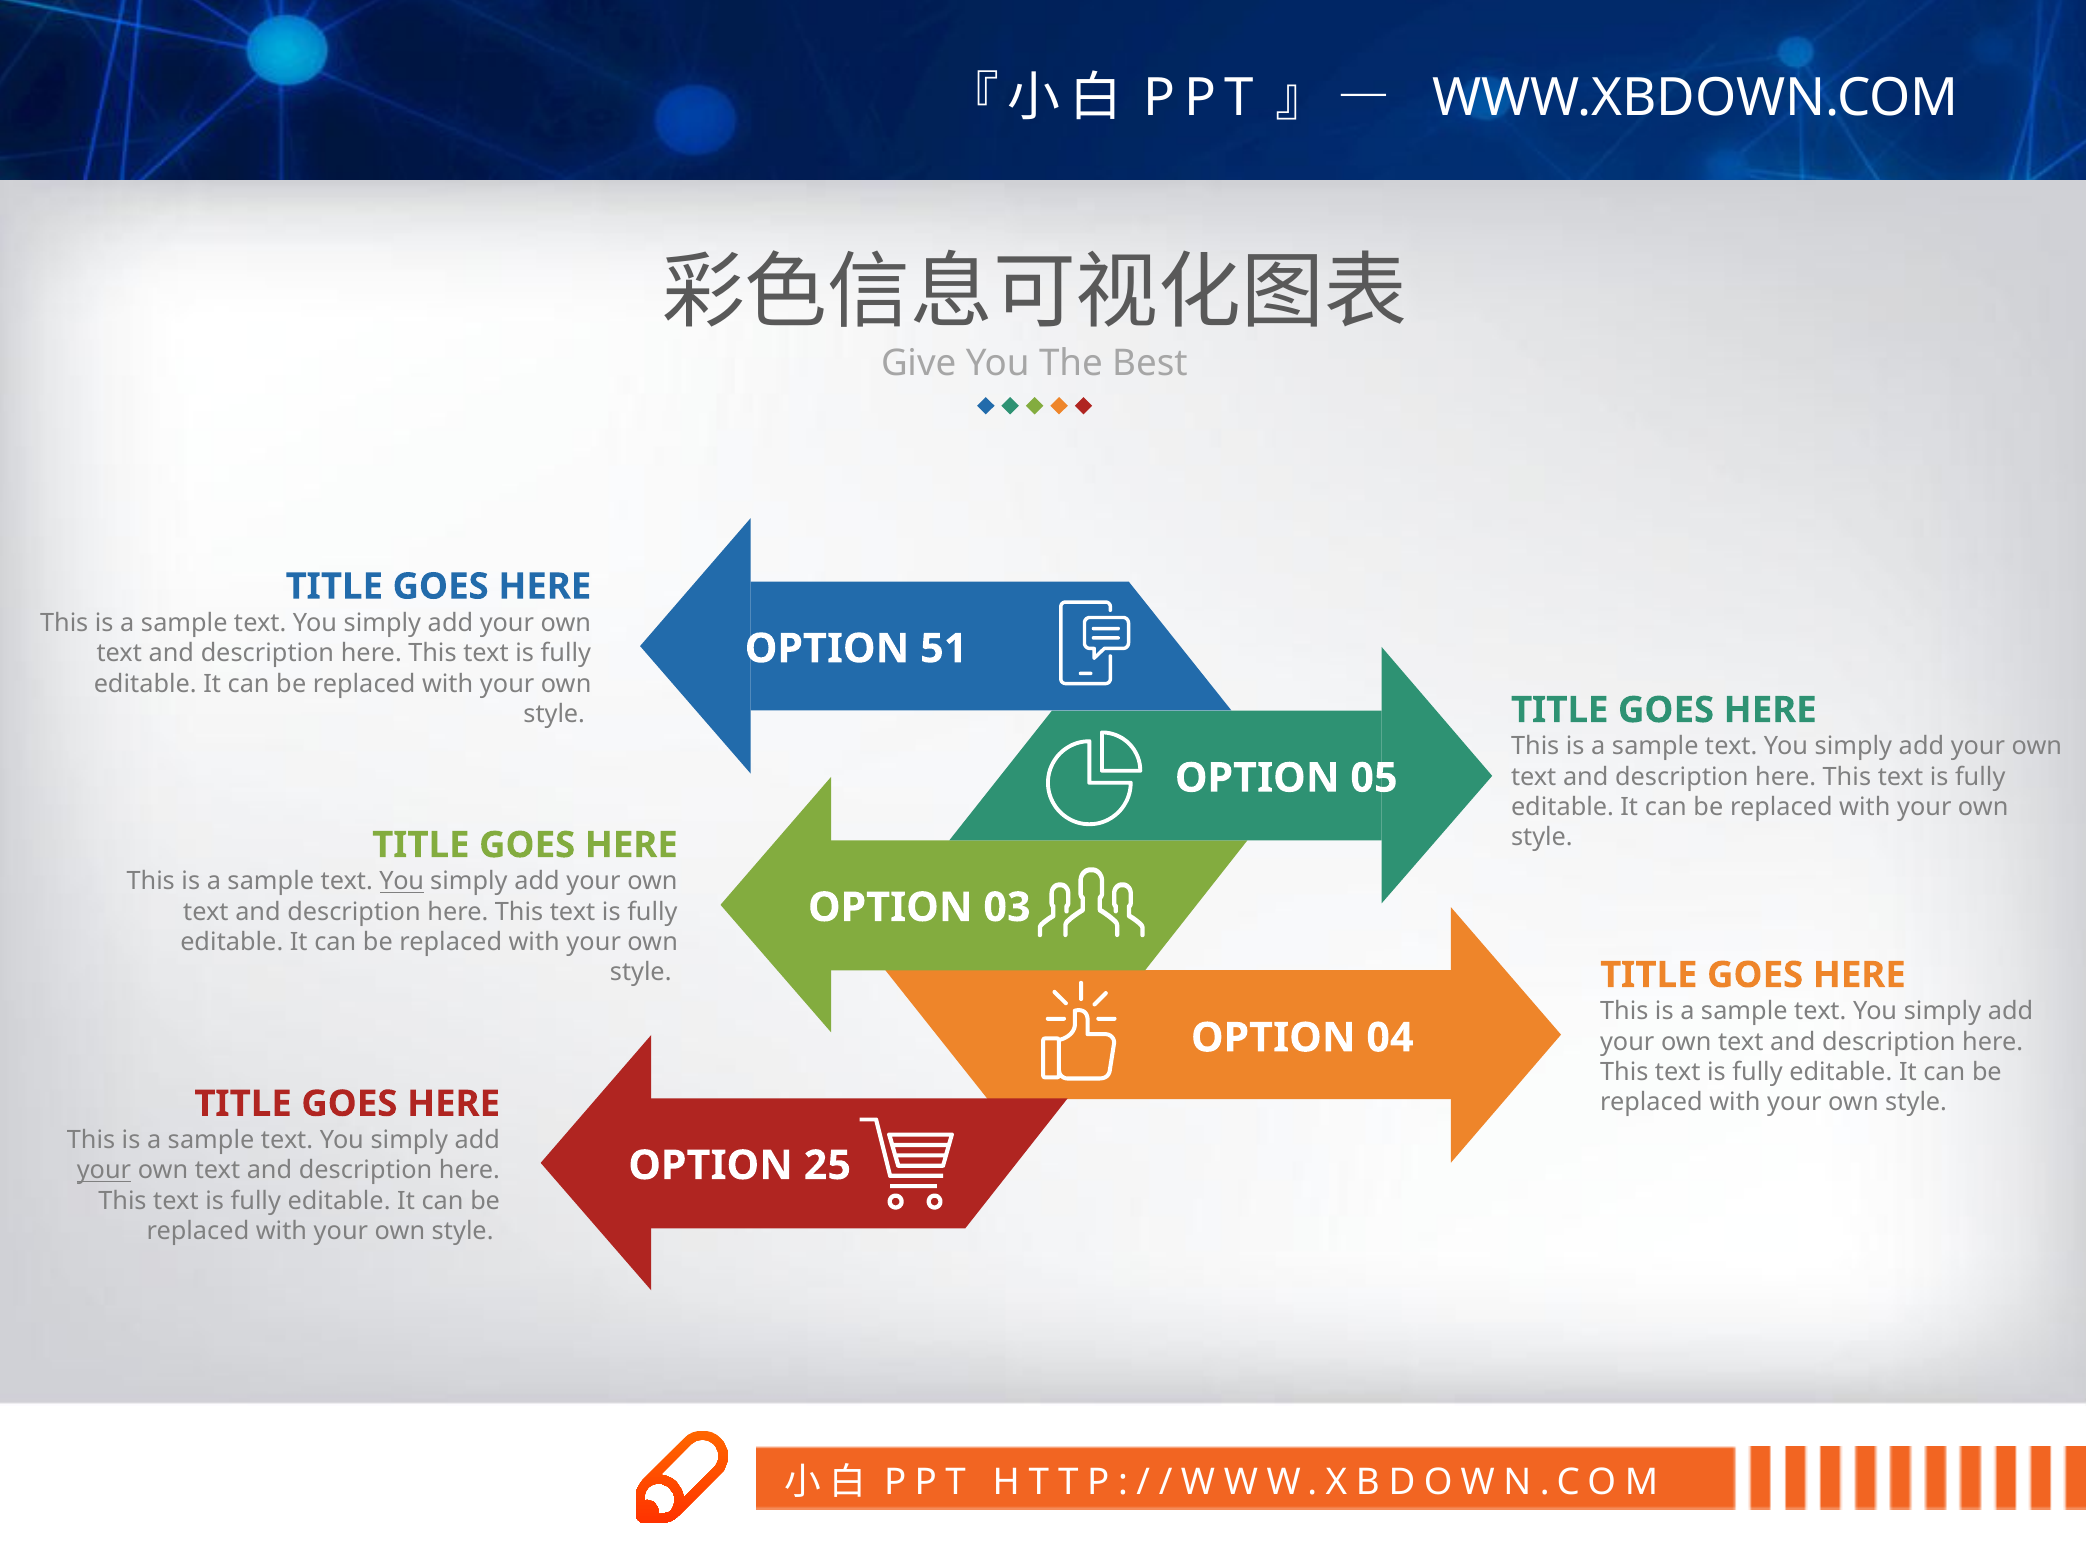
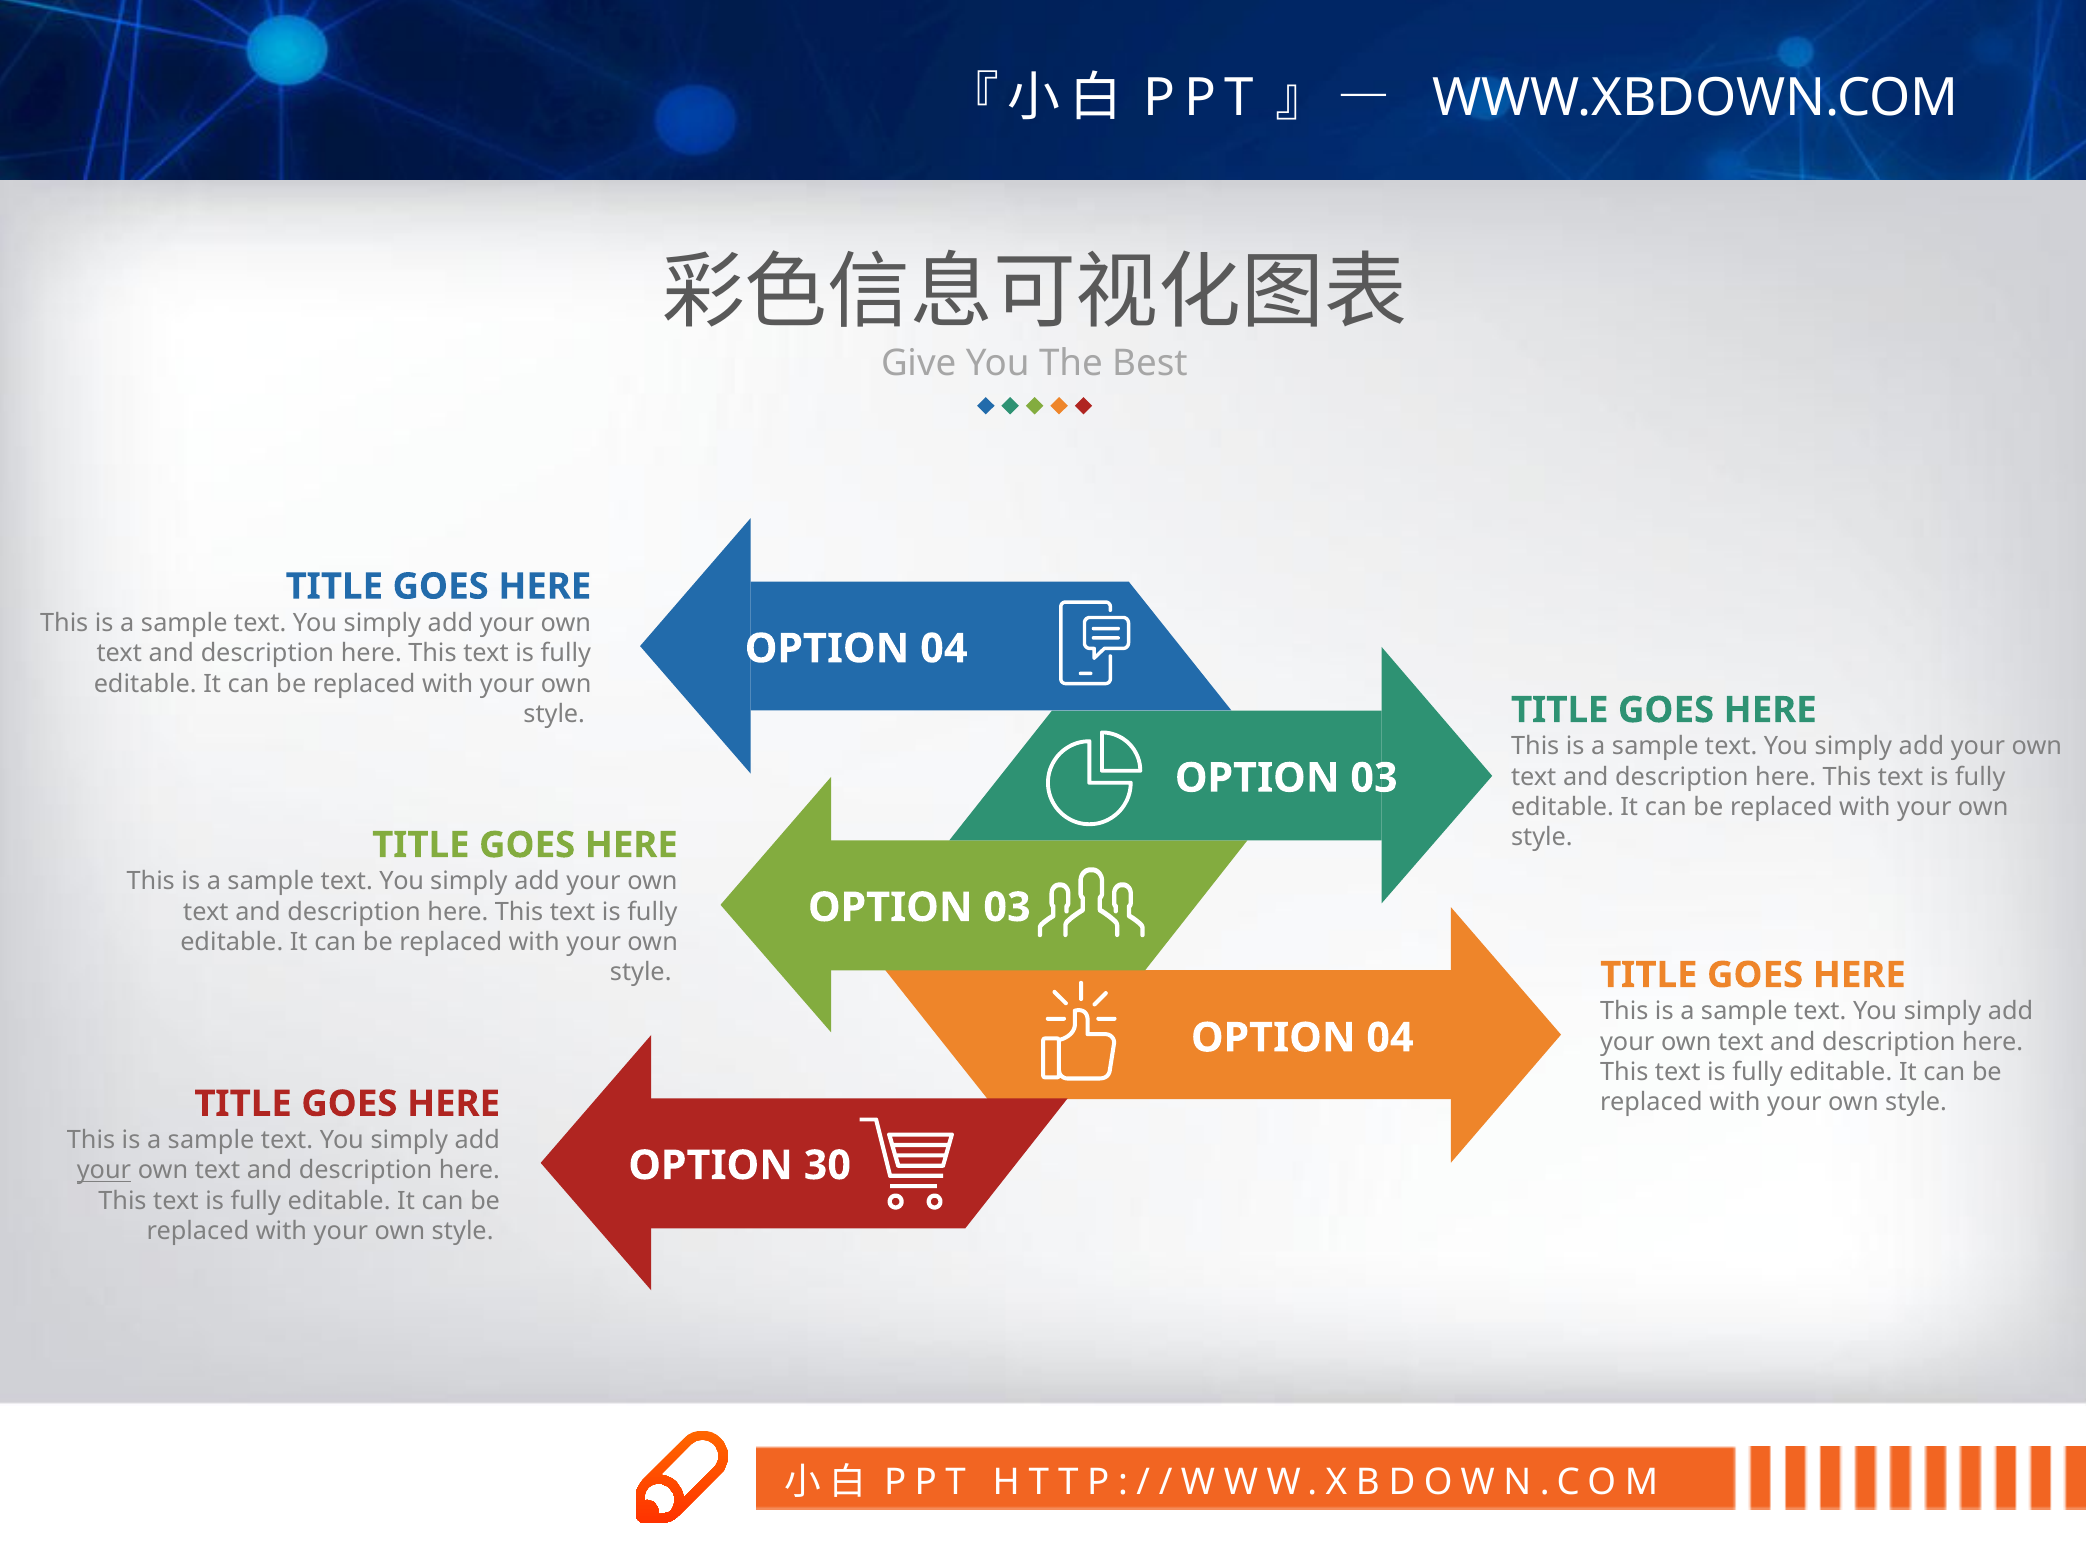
51: 51 -> 04 (944, 649)
05: 05 -> 03 (1374, 778)
You underline: present -> none (402, 882)
25: 25 -> 30 (827, 1166)
